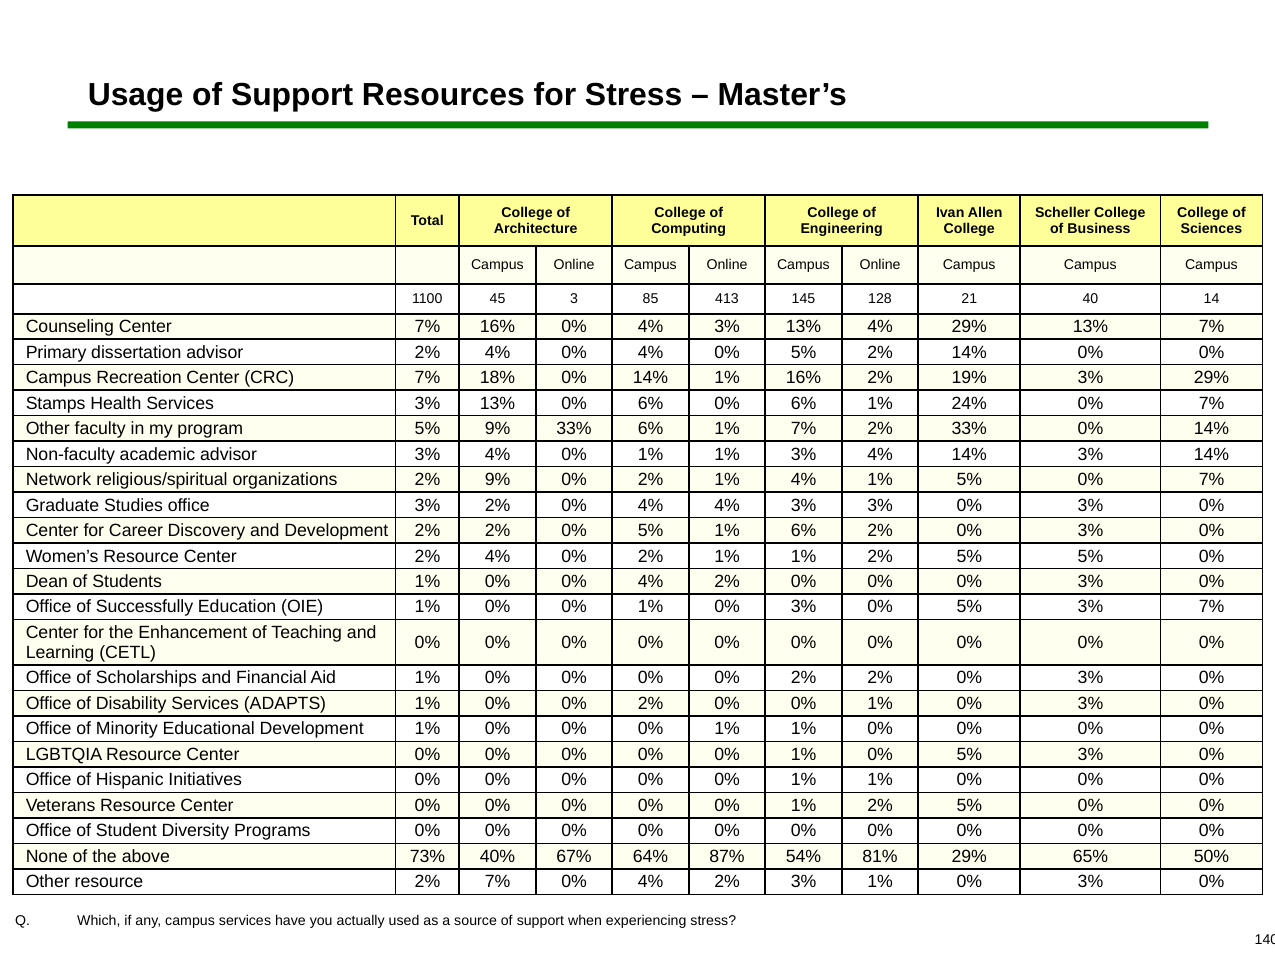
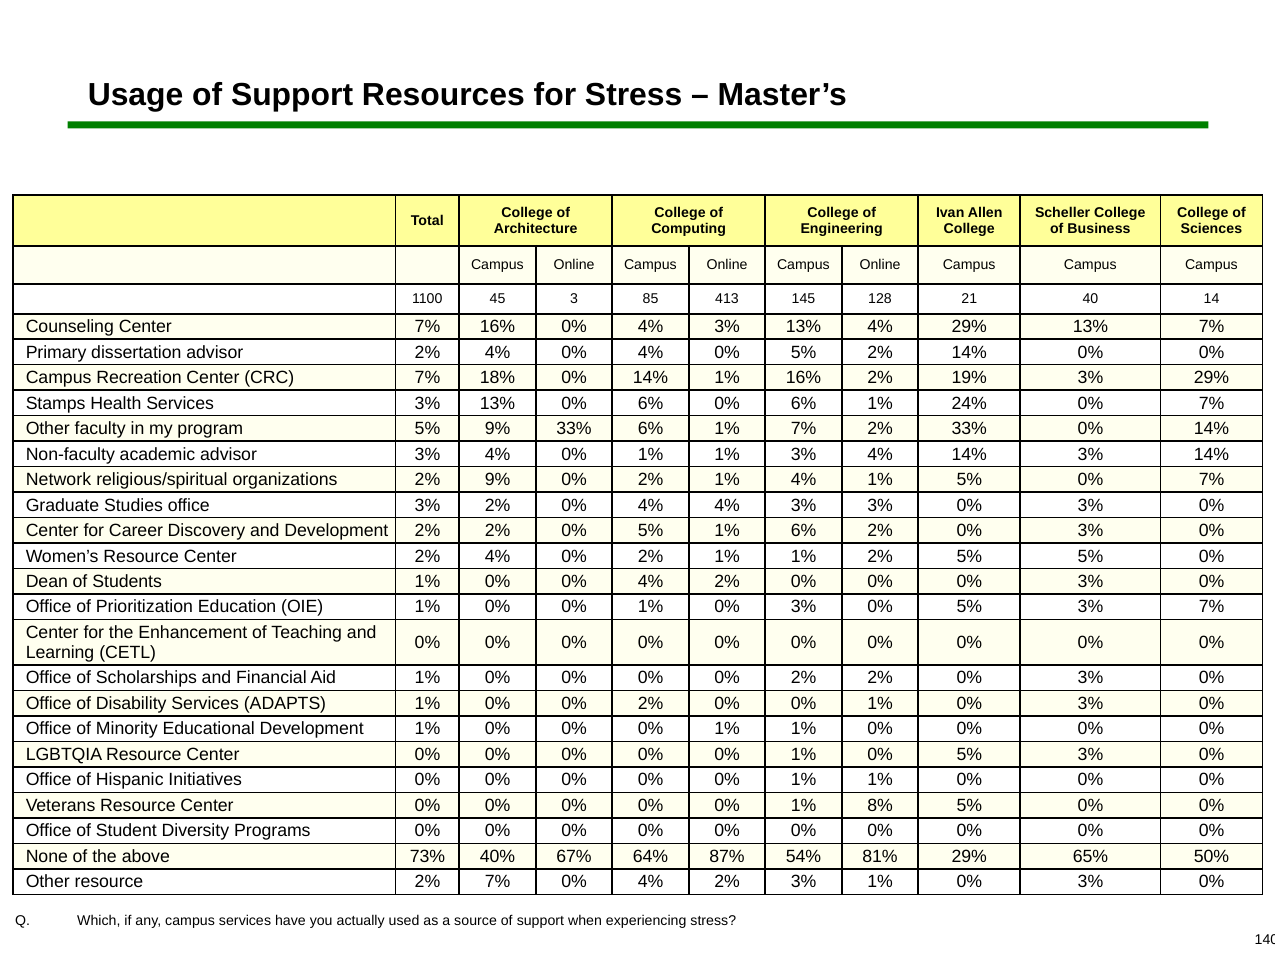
Successfully: Successfully -> Prioritization (144, 607)
0% 1% 2%: 2% -> 8% (880, 805)
